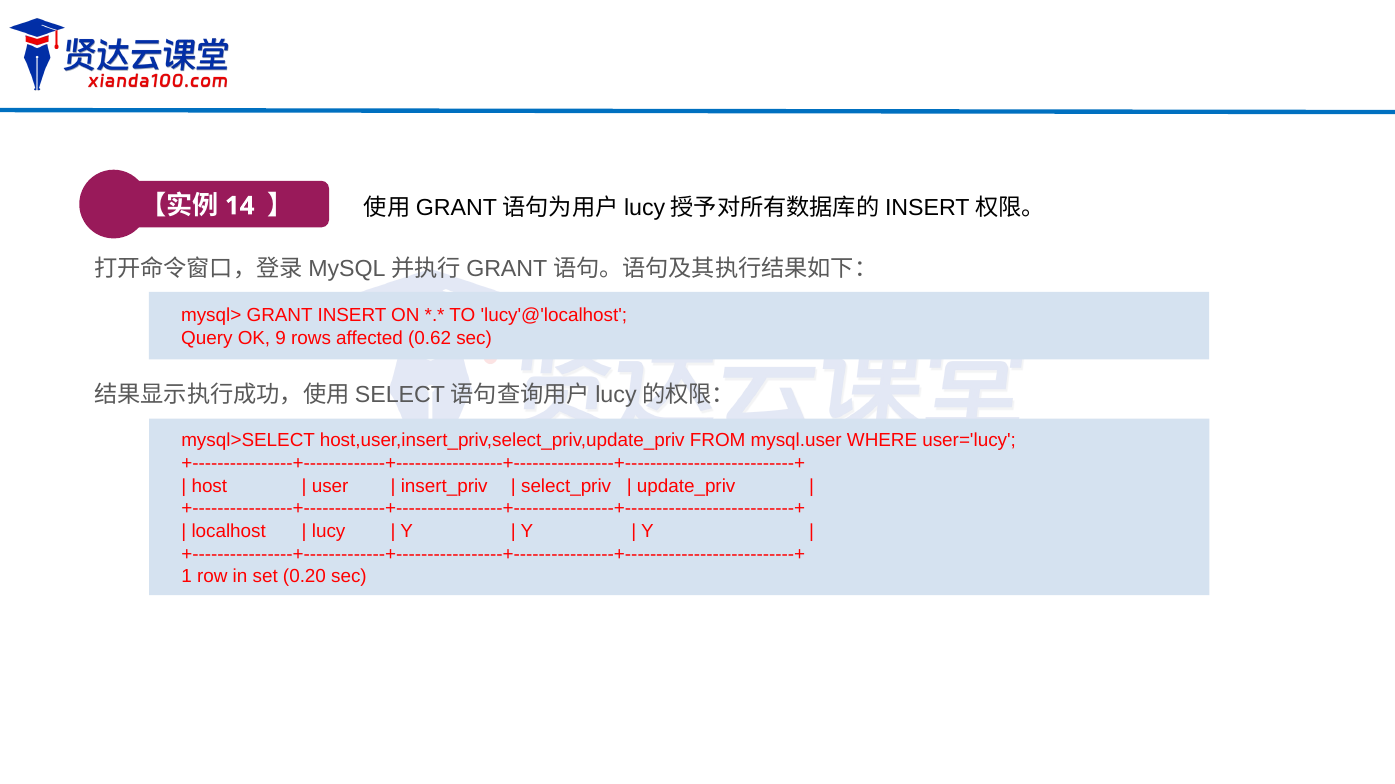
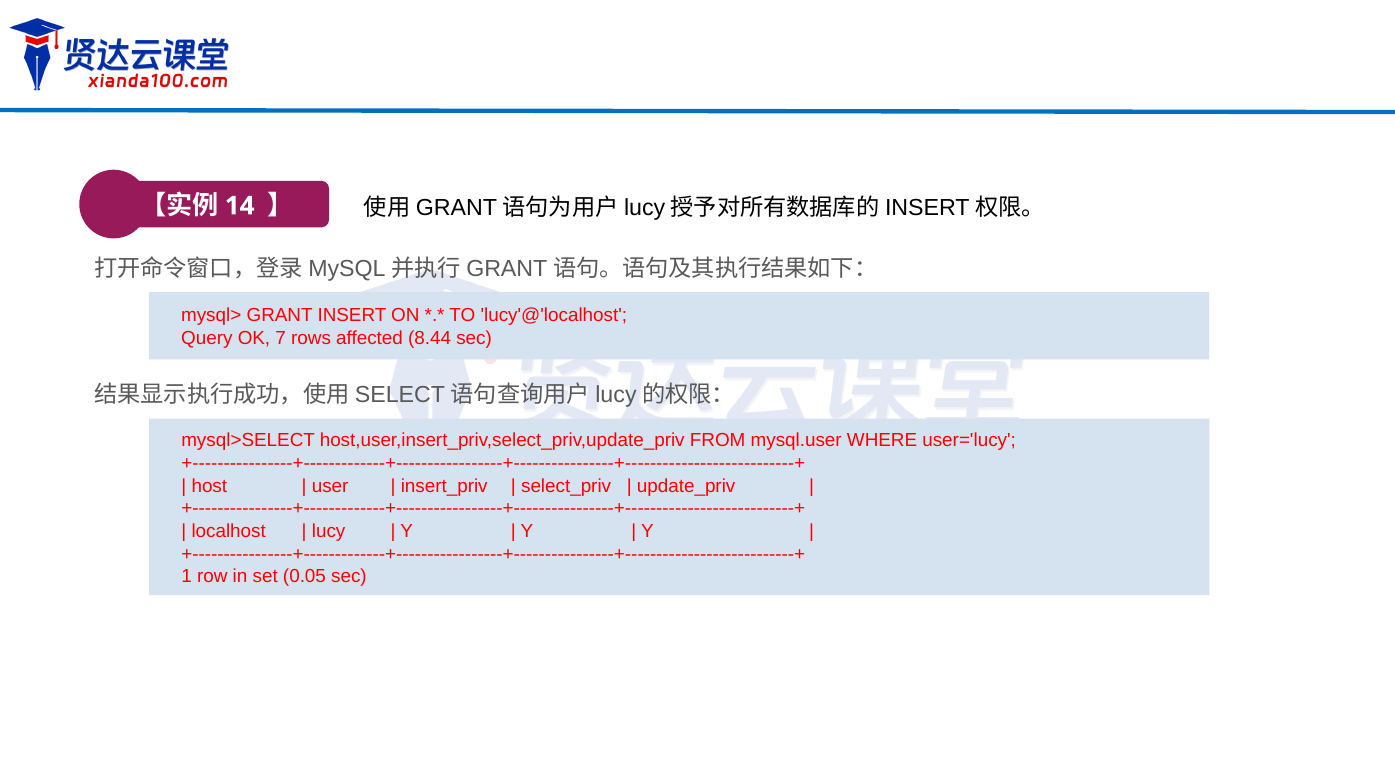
9: 9 -> 7 (281, 339)
0.62: 0.62 -> 8.44 (430, 339)
0.20: 0.20 -> 0.05 (304, 577)
